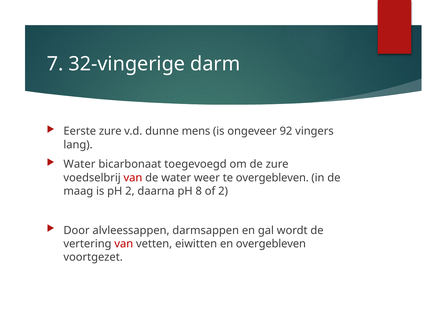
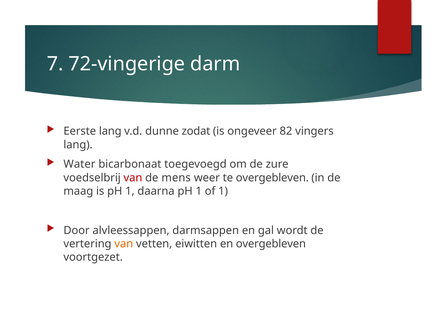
32-vingerige: 32-vingerige -> 72-vingerige (127, 64)
Eerste zure: zure -> lang (110, 131)
mens: mens -> zodat (196, 131)
92: 92 -> 82 (286, 131)
de water: water -> mens (176, 177)
is pH 2: 2 -> 1 (130, 191)
daarna pH 8: 8 -> 1 (199, 191)
of 2: 2 -> 1 (223, 191)
van colour: red -> orange (124, 243)
